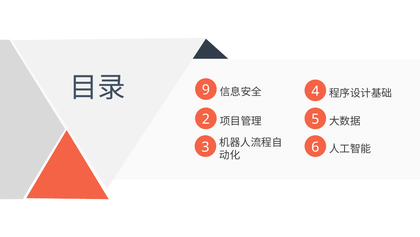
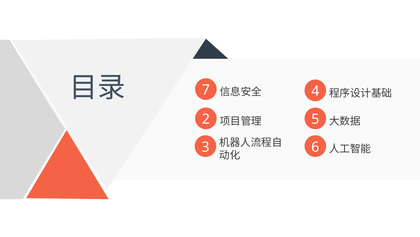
9: 9 -> 7 (206, 90)
